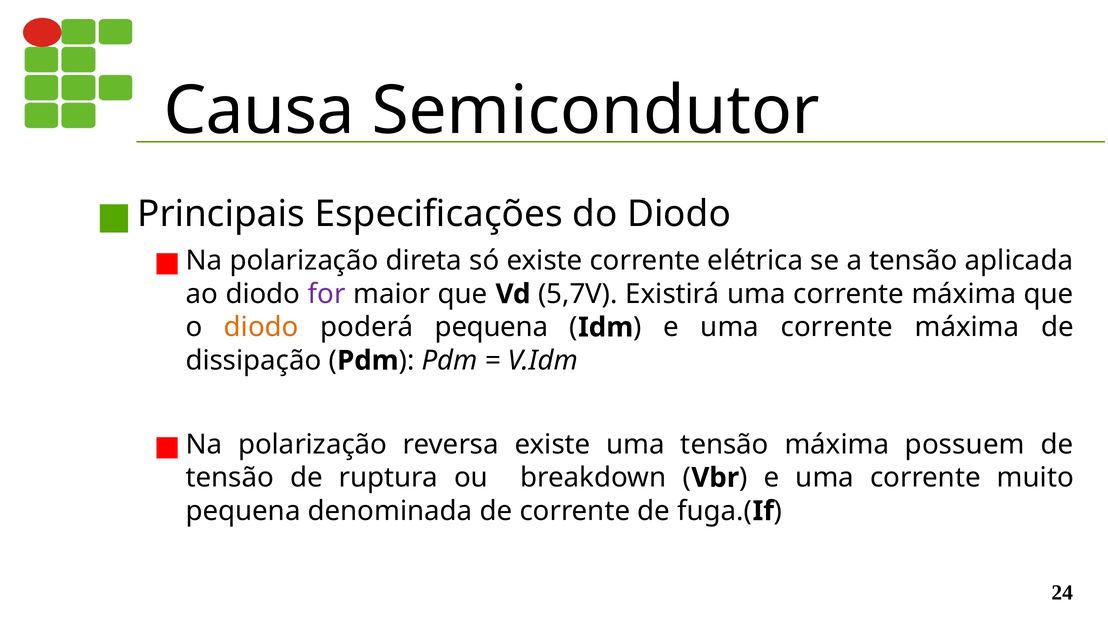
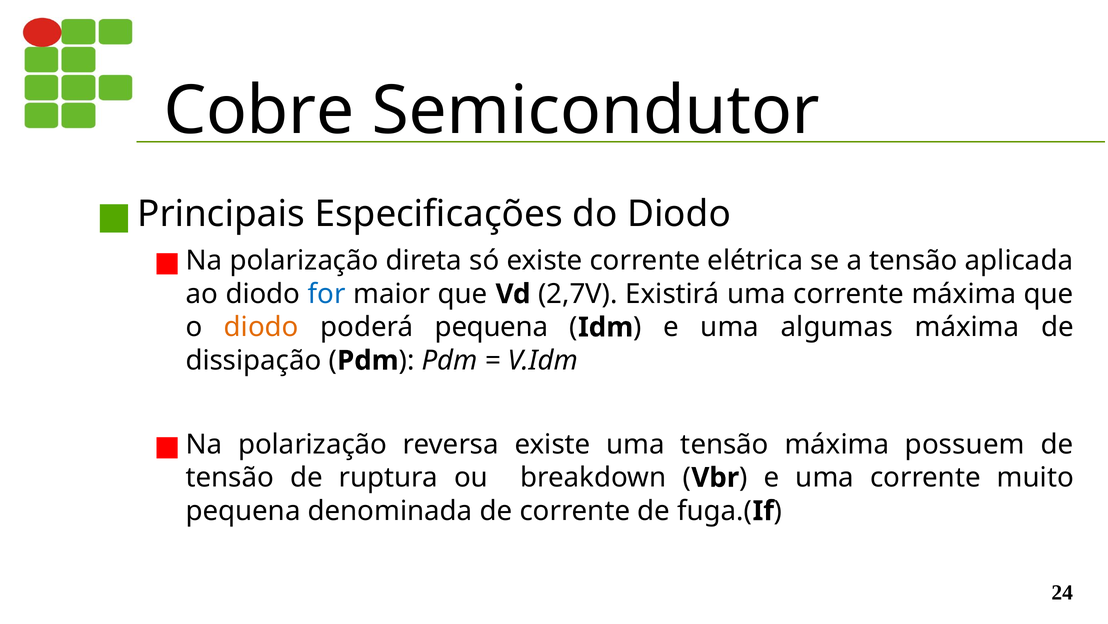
Causa: Causa -> Cobre (259, 111)
for colour: purple -> blue (327, 294)
5,7V: 5,7V -> 2,7V (578, 294)
corrente: corrente -> algumas (837, 327)
